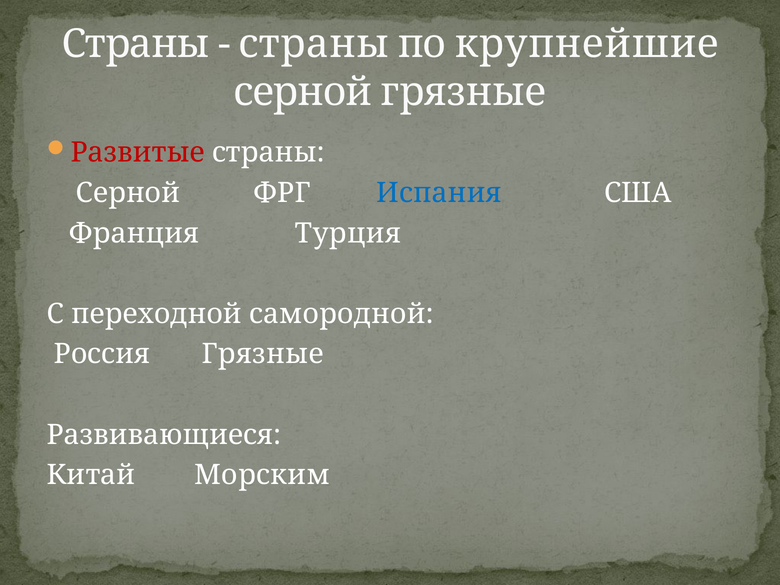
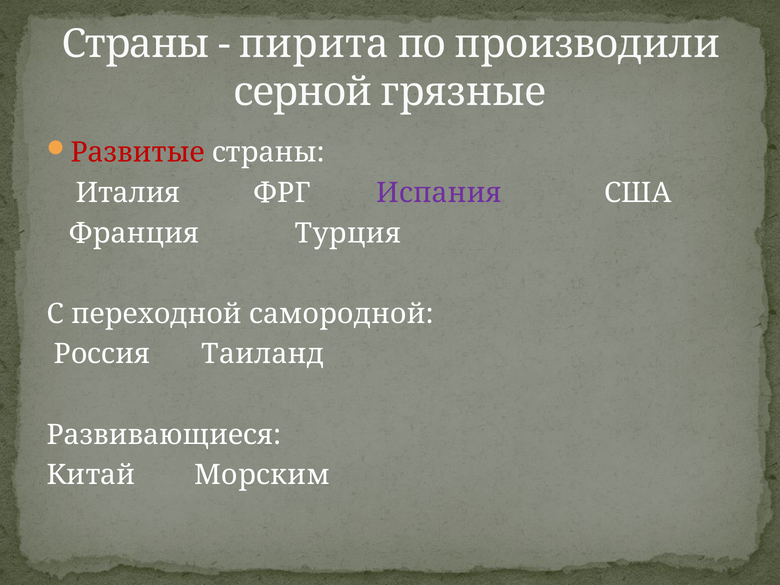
страны: страны -> пирита (314, 44)
крупнейшие: крупнейшие -> производили (587, 44)
Серной: Серной -> Италия (128, 193)
Испания colour: blue -> purple (439, 193)
Россия Грязные: Грязные -> Таиланд (263, 354)
